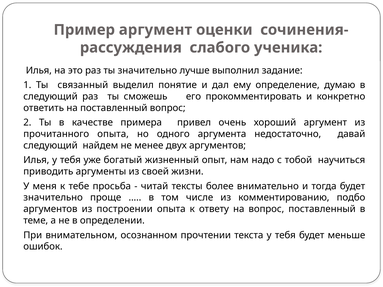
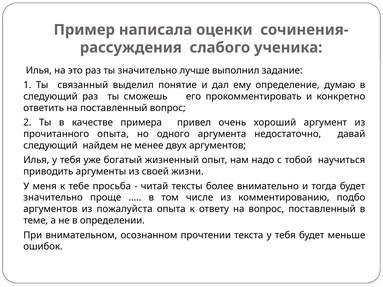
Пример аргумент: аргумент -> написала (155, 30)
построении: построении -> пожалуйста (125, 209)
